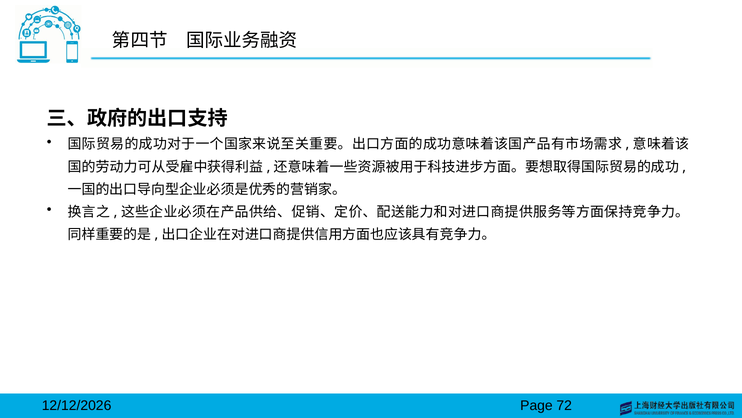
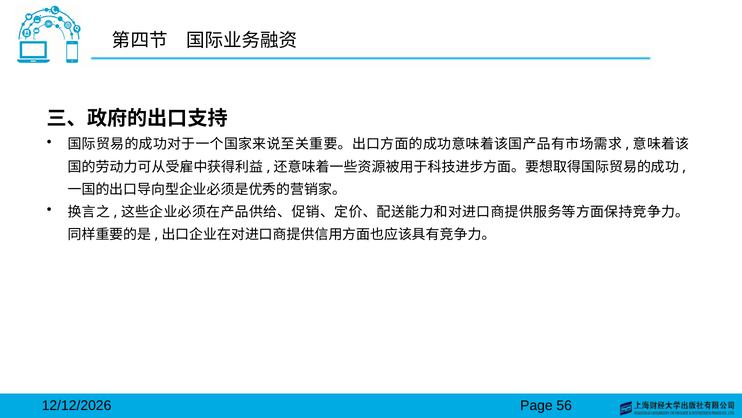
72: 72 -> 56 (564, 405)
